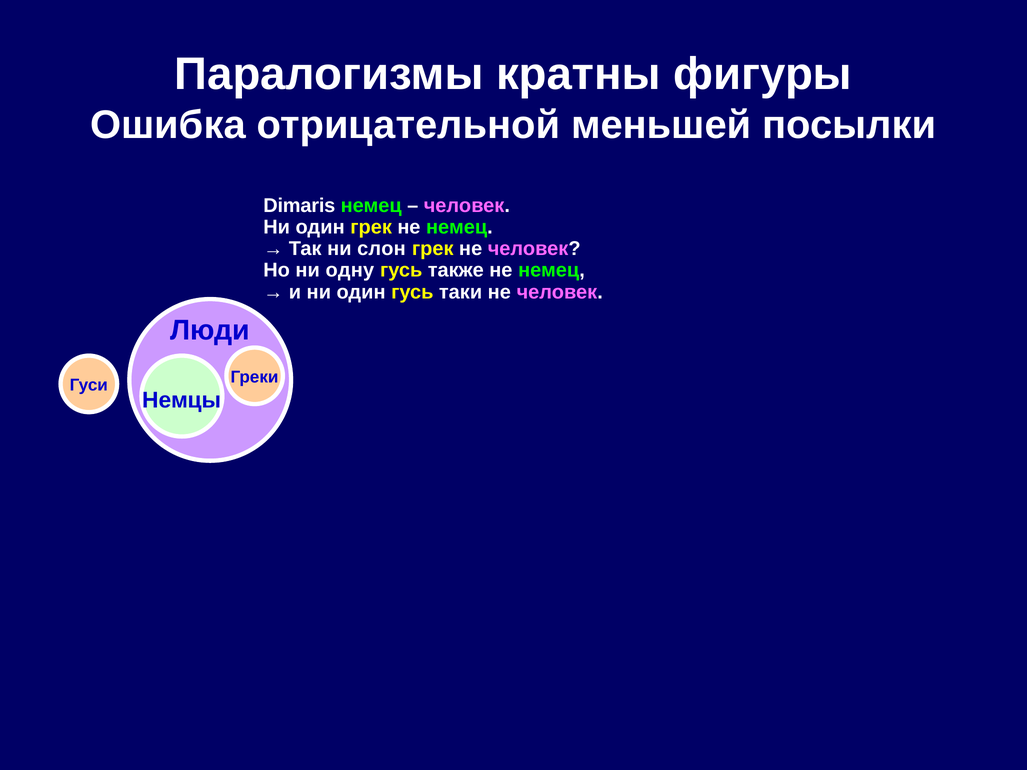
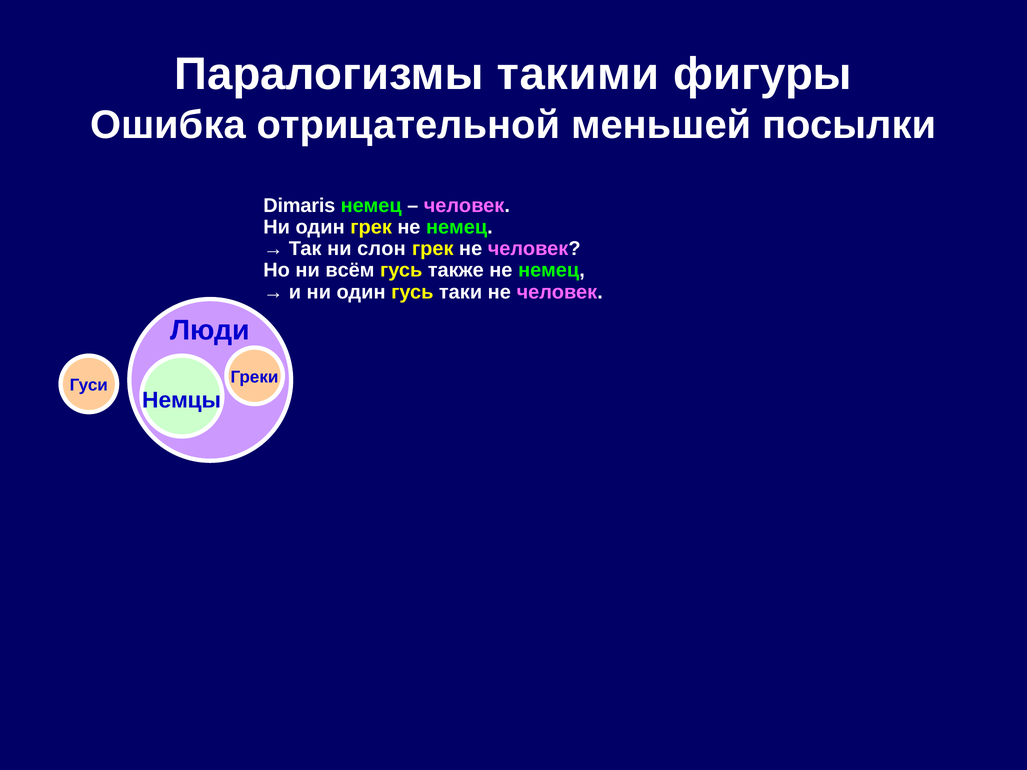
кратны: кратны -> такими (578, 74)
одну: одну -> всём (350, 270)
